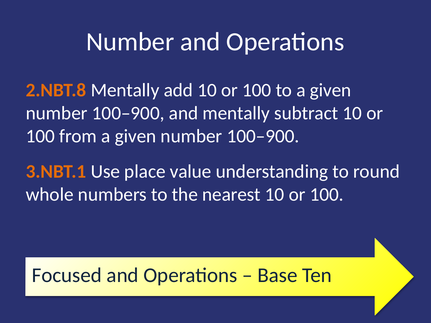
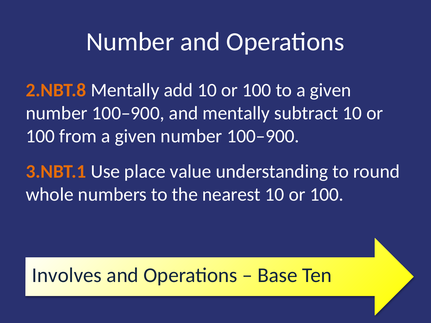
Focused: Focused -> Involves (67, 275)
